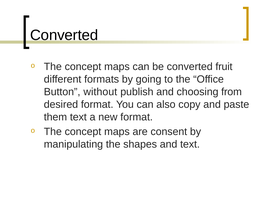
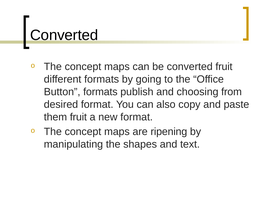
Button without: without -> formats (100, 92)
them text: text -> fruit (78, 117)
consent: consent -> ripening (169, 132)
